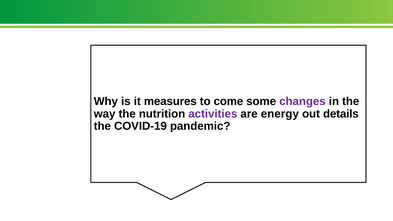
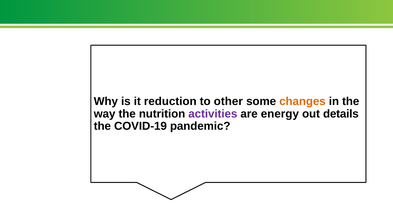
measures: measures -> reduction (170, 101)
come: come -> other (228, 101)
changes colour: purple -> orange (302, 101)
